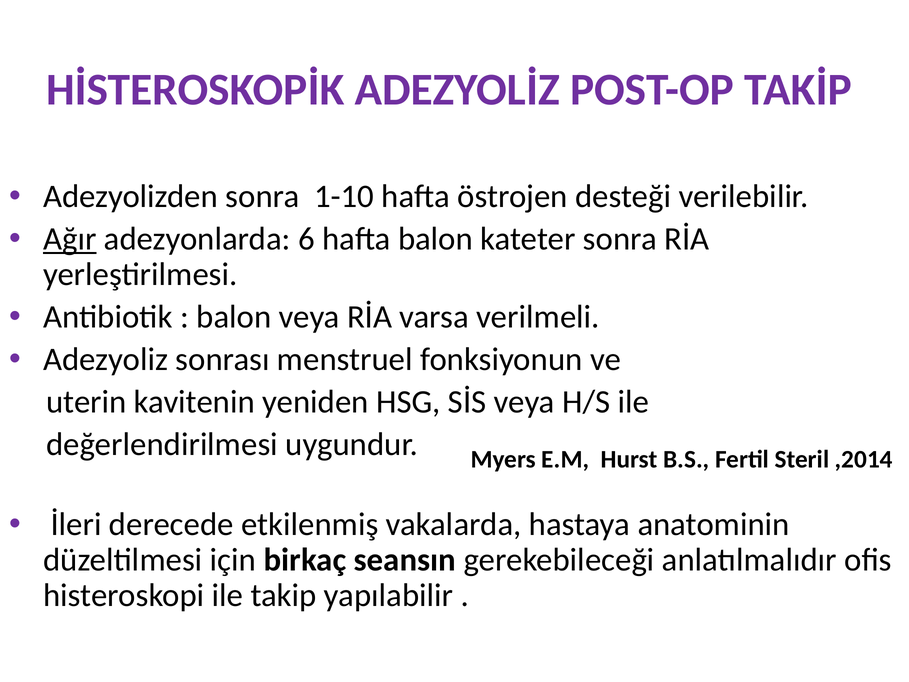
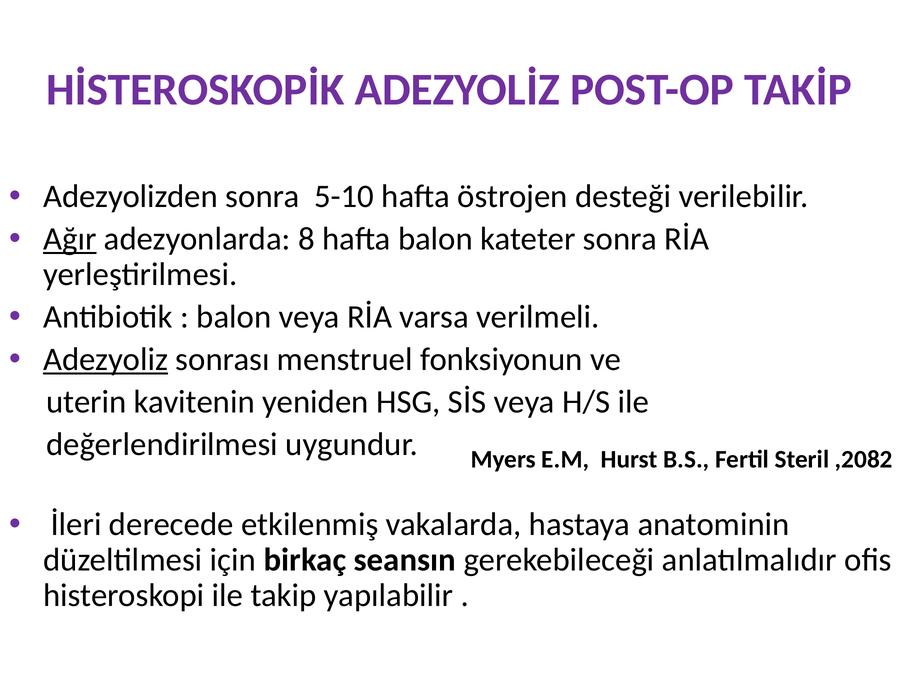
1-10: 1-10 -> 5-10 (344, 196)
6: 6 -> 8 (306, 239)
Adezyoliz underline: none -> present (106, 359)
,2014: ,2014 -> ,2082 (864, 459)
